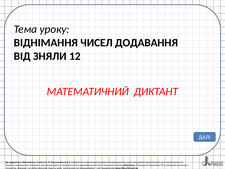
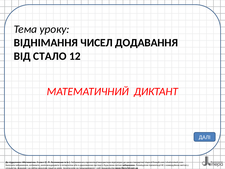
ЗНЯЛИ: ЗНЯЛИ -> СТАЛО (50, 56)
